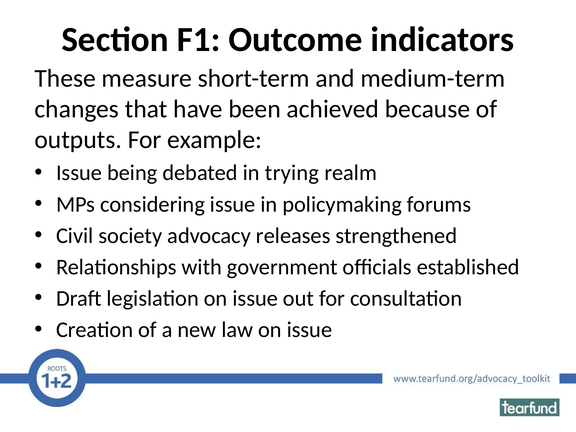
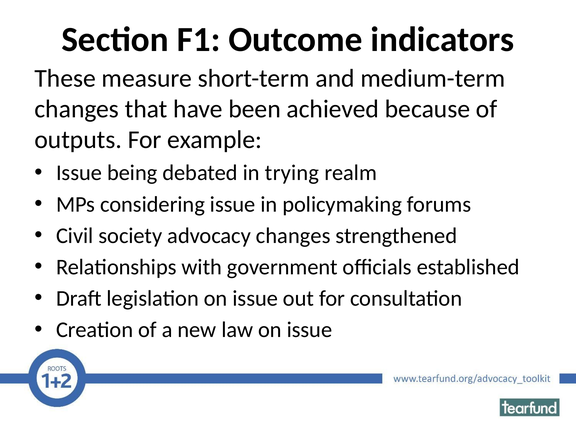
advocacy releases: releases -> changes (293, 236)
